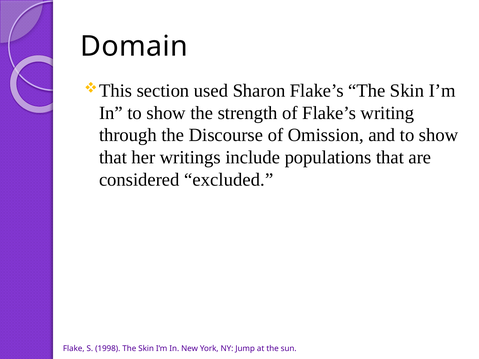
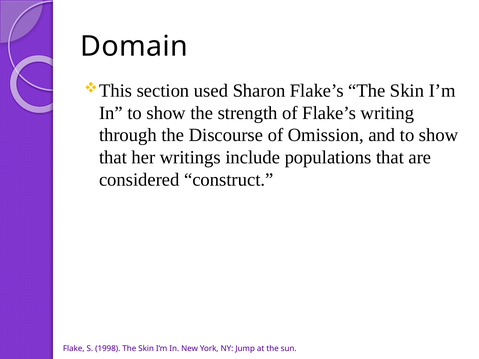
excluded: excluded -> construct (229, 180)
